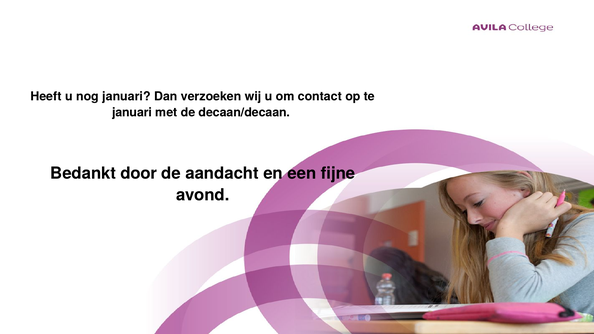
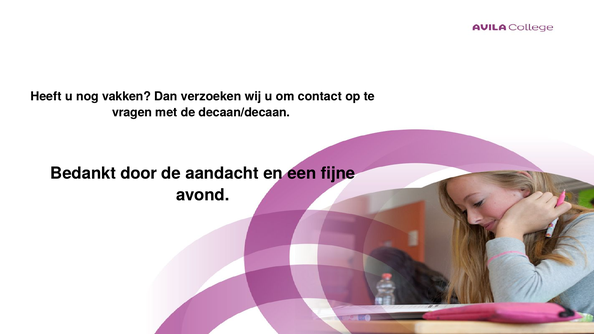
nog januari: januari -> vakken (127, 97)
januari: januari -> vragen (132, 113)
